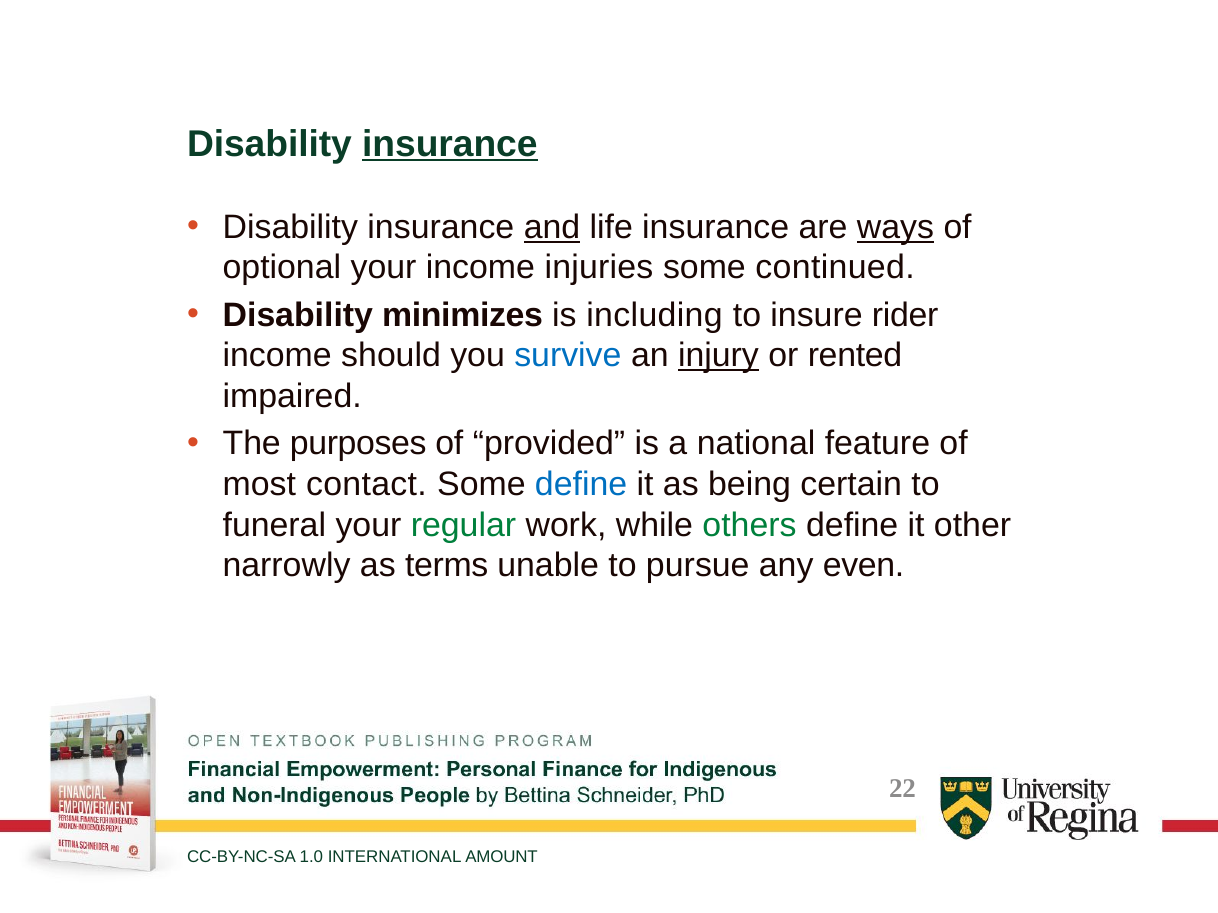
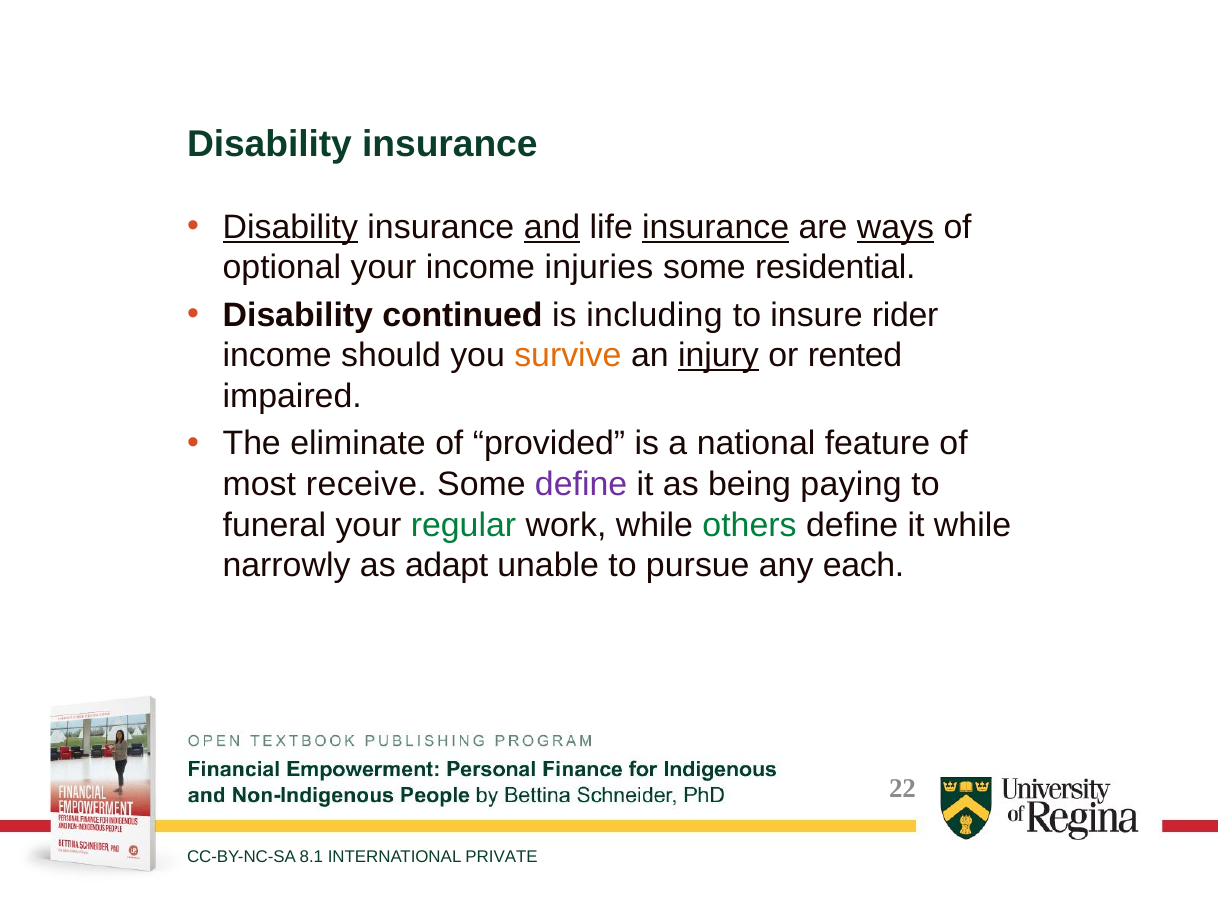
insurance underline: present -> none (450, 144)
Disability underline: none -> present (290, 227)
insurance underline: none -> present (716, 227)
continued: continued -> residential (835, 268)
minimizes: minimizes -> continued (462, 315)
survive colour: blue -> orange (568, 356)
purposes: purposes -> eliminate (358, 444)
contact: contact -> receive (366, 485)
define colour: blue -> purple (581, 485)
certain: certain -> paying (851, 485)
it other: other -> while (973, 525)
terms: terms -> adapt (447, 566)
even: even -> each (864, 566)
1.0: 1.0 -> 8.1 (311, 857)
AMOUNT: AMOUNT -> PRIVATE (502, 857)
